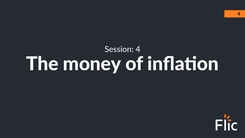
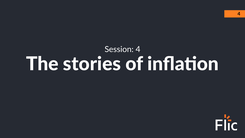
money: money -> stories (92, 64)
